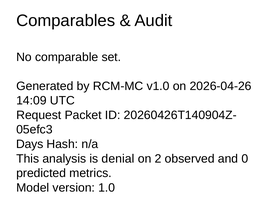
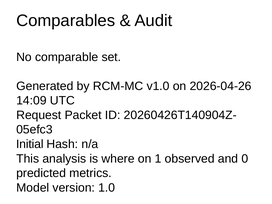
Days: Days -> Initial (30, 144)
denial: denial -> where (118, 159)
2: 2 -> 1 (158, 159)
